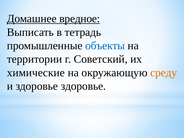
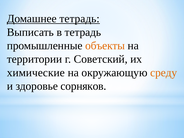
Домашнее вредное: вредное -> тетрадь (80, 19)
объекты colour: blue -> orange (105, 46)
здоровье здоровье: здоровье -> сорняков (83, 86)
